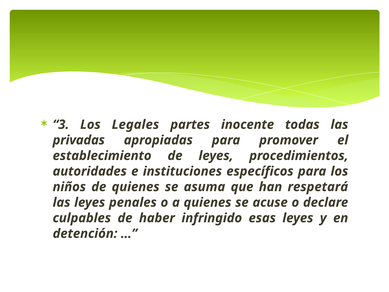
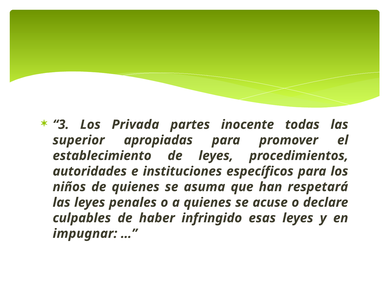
Legales: Legales -> Privada (135, 124)
privadas: privadas -> superior (79, 140)
detención: detención -> impugnar (85, 233)
